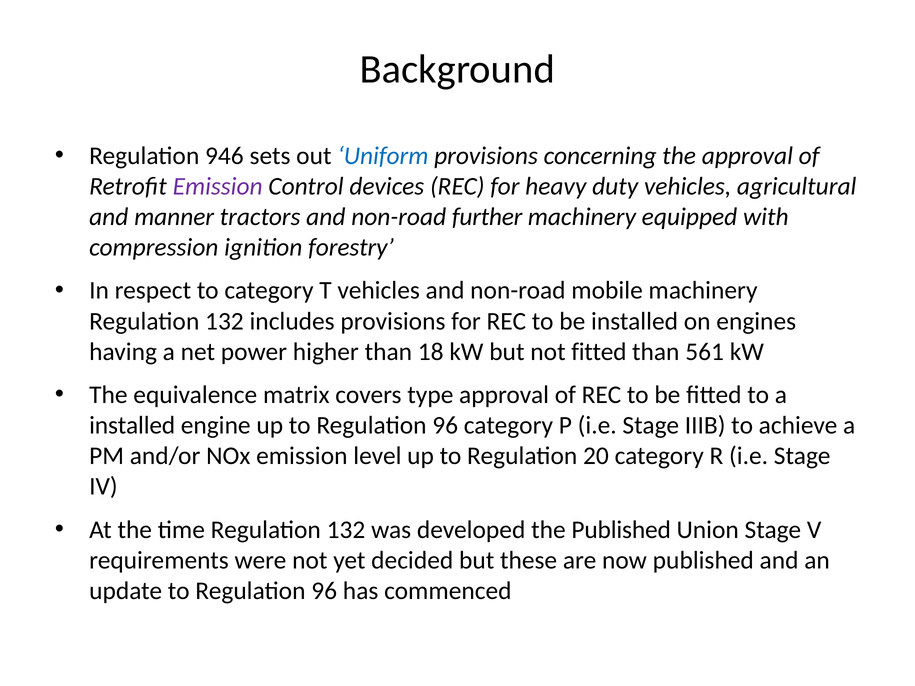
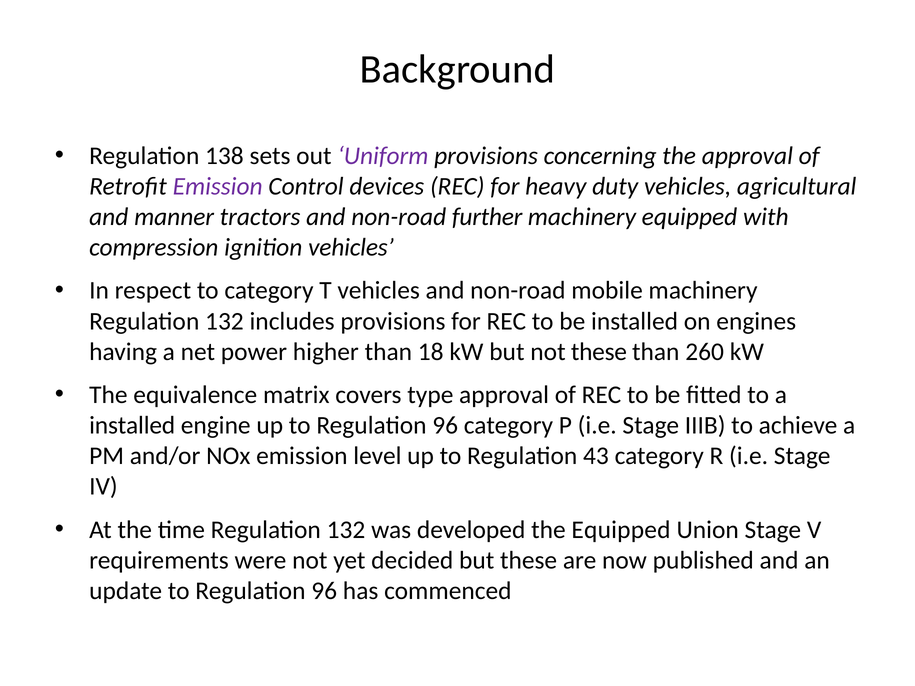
946: 946 -> 138 (224, 156)
Uniform colour: blue -> purple (383, 156)
ignition forestry: forestry -> vehicles (351, 247)
not fitted: fitted -> these (599, 352)
561: 561 -> 260 (705, 352)
20: 20 -> 43 (596, 456)
the Published: Published -> Equipped (621, 530)
